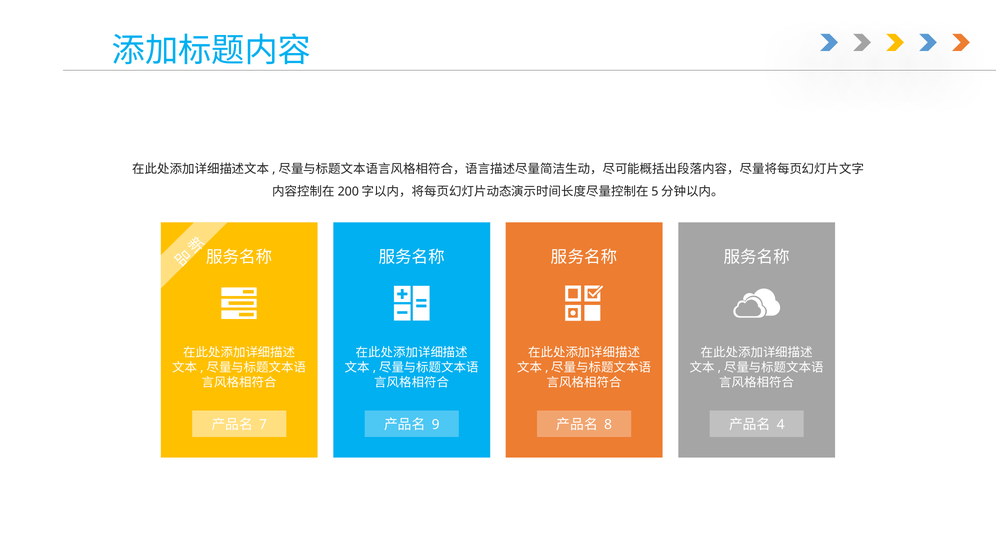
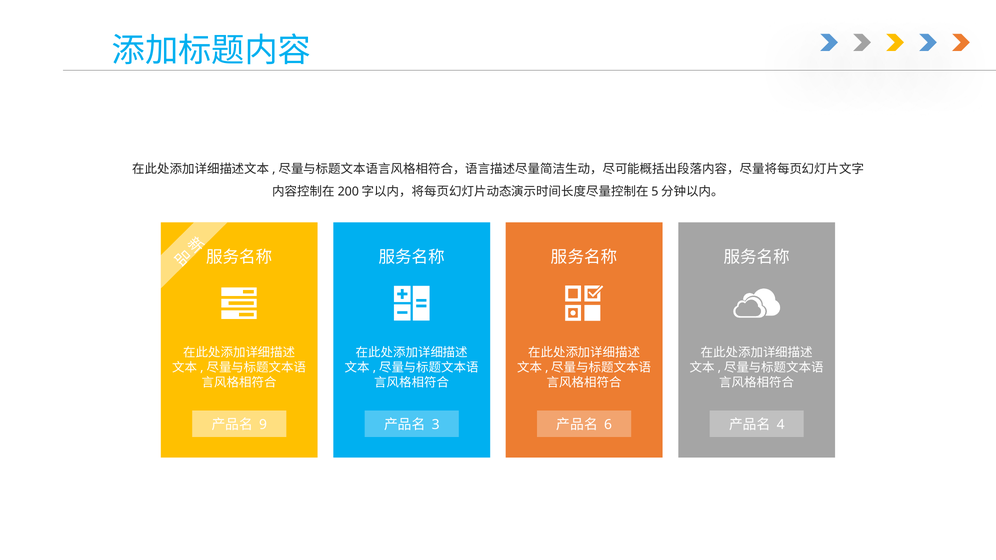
7: 7 -> 9 (263, 425)
9: 9 -> 3 (436, 425)
8: 8 -> 6 (608, 425)
